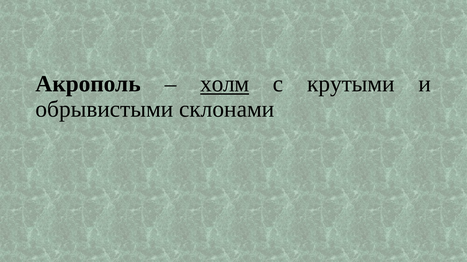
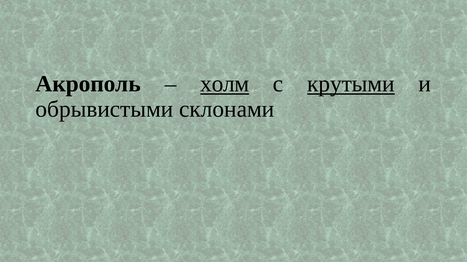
крутыми underline: none -> present (351, 84)
